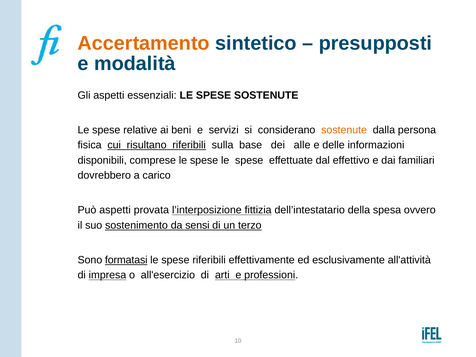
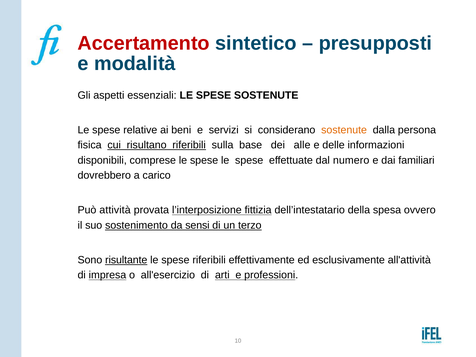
Accertamento colour: orange -> red (144, 43)
effettivo: effettivo -> numero (351, 160)
Può aspetti: aspetti -> attività (115, 210)
formatasi: formatasi -> risultante (126, 260)
